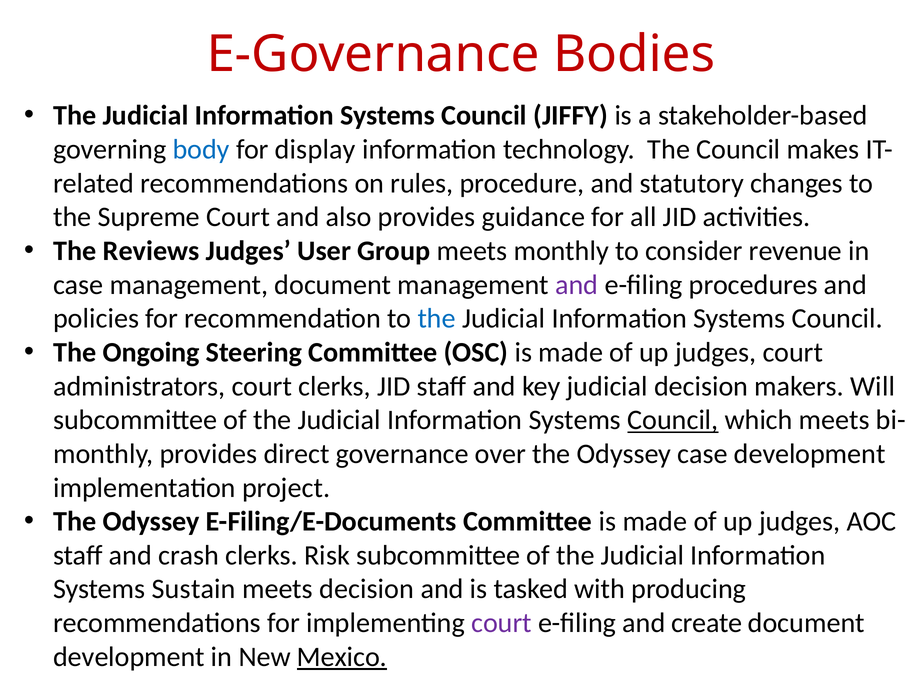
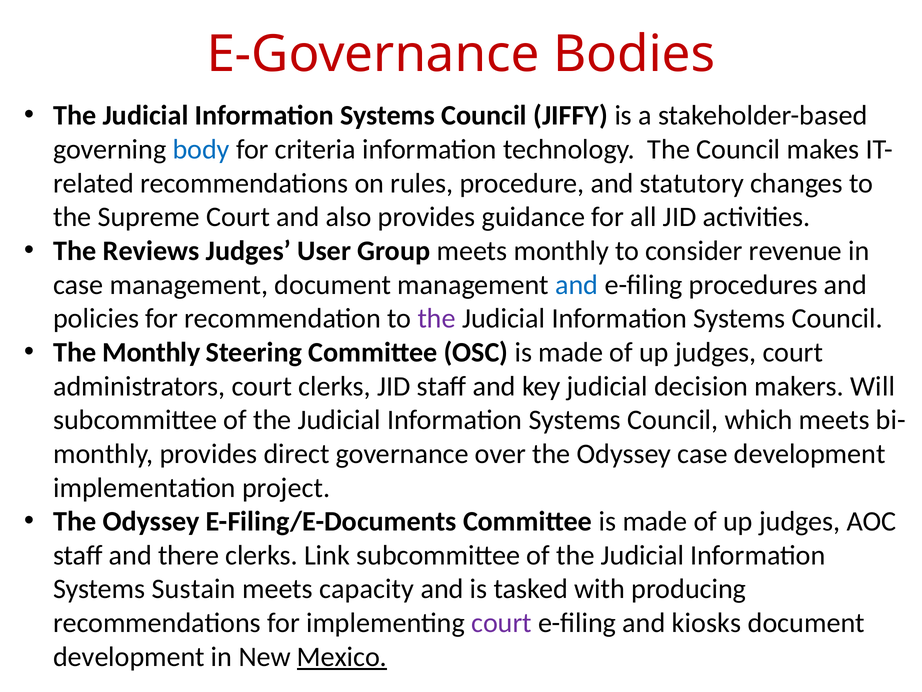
display: display -> criteria (315, 149)
and colour: purple -> blue (577, 285)
the colour: blue -> purple (437, 318)
The Ongoing: Ongoing -> Monthly (151, 352)
Council underline: present -> none (673, 420)
crash: crash -> there (189, 555)
Risk: Risk -> Link (327, 555)
meets decision: decision -> capacity (367, 589)
create: create -> kiosks (707, 623)
